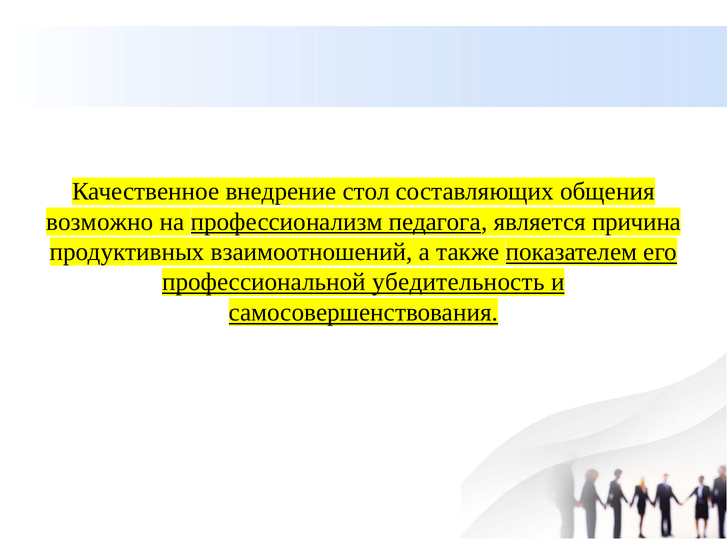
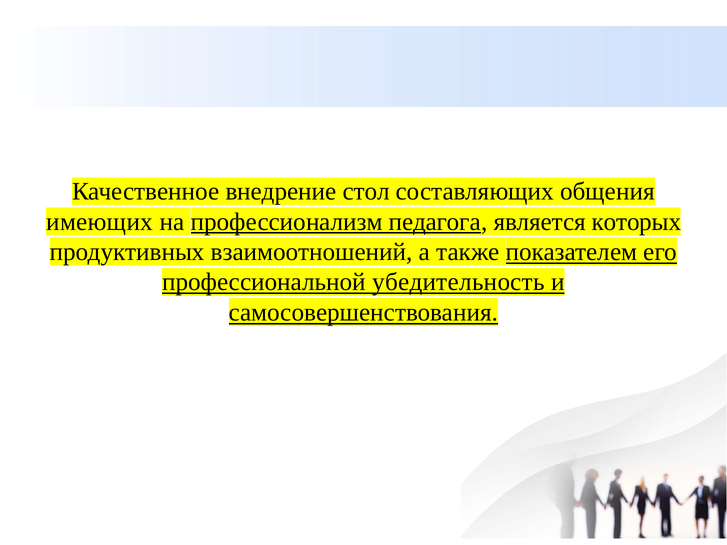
возможно: возможно -> имеющих (100, 222)
причина: причина -> которых (637, 222)
